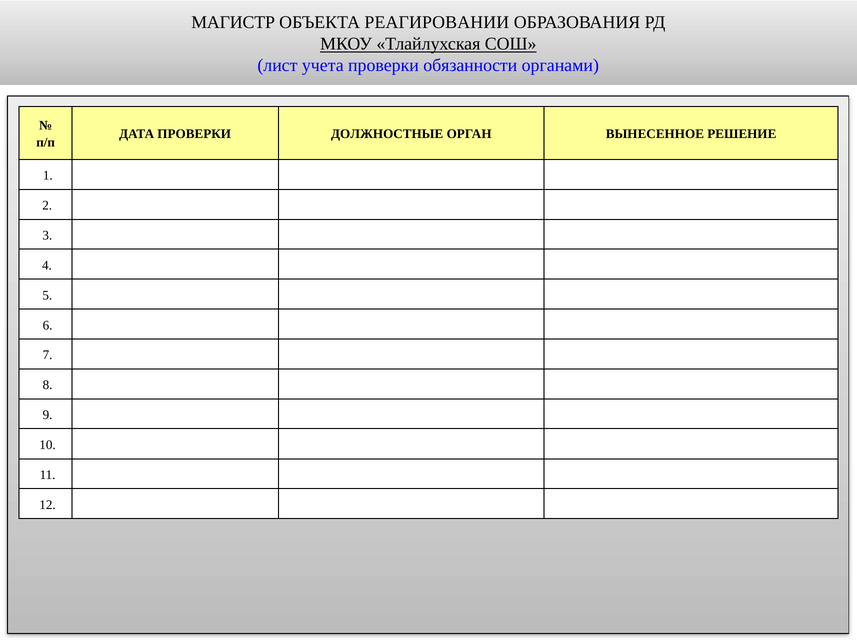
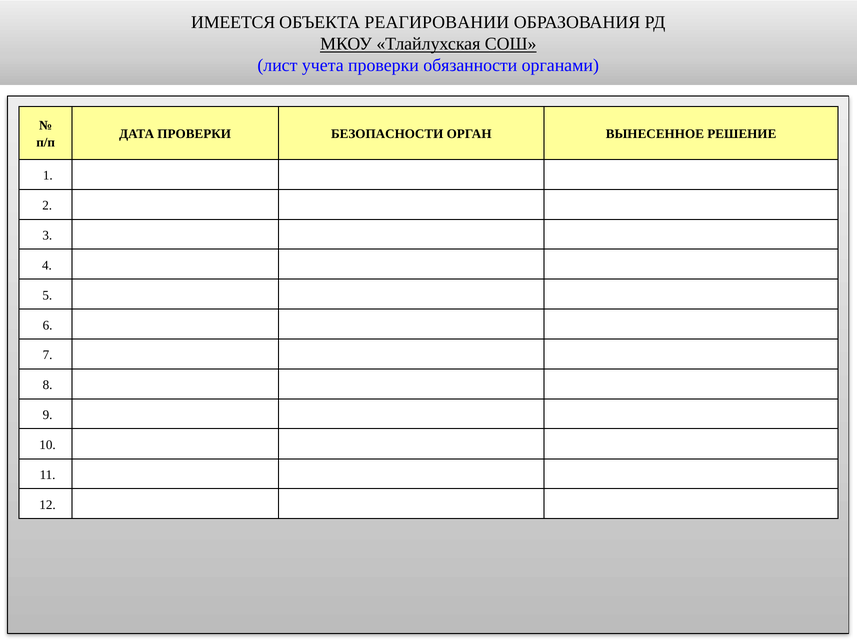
МАГИСТР: МАГИСТР -> ИМЕЕТСЯ (233, 23)
ДОЛЖНОСТНЫЕ: ДОЛЖНОСТНЫЕ -> БЕЗОПАСНОСТИ (387, 134)
